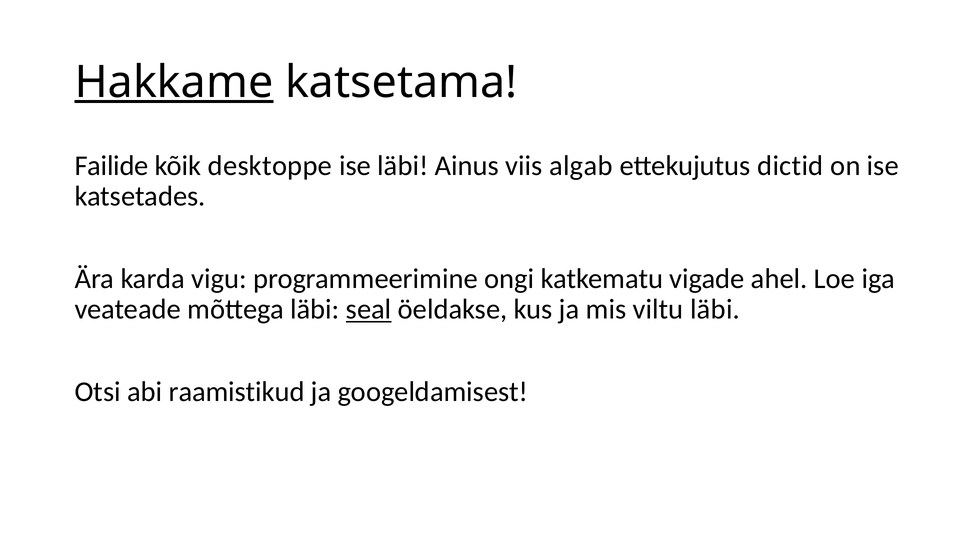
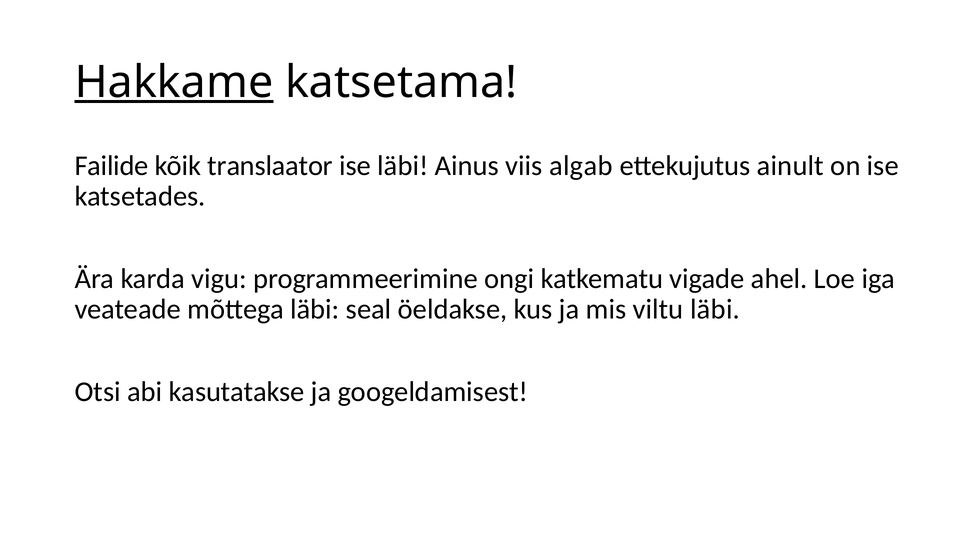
desktoppe: desktoppe -> translaator (270, 166)
dictid: dictid -> ainult (790, 166)
seal underline: present -> none (369, 309)
raamistikud: raamistikud -> kasutatakse (237, 391)
